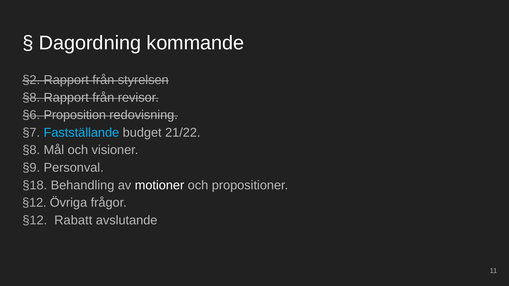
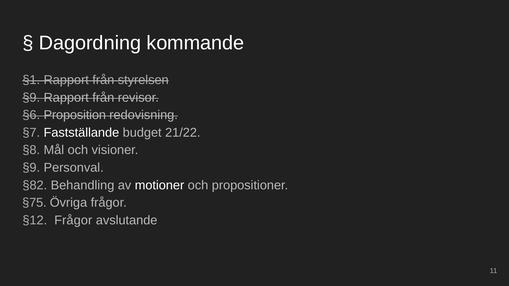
§2: §2 -> §1 (31, 80)
§8: §8 -> §9 (31, 98)
Fastställande colour: light blue -> white (81, 133)
§18: §18 -> §82 (35, 185)
§12: §12 -> §75 (34, 203)
§12 Rabatt: Rabatt -> Frågor (73, 220)
